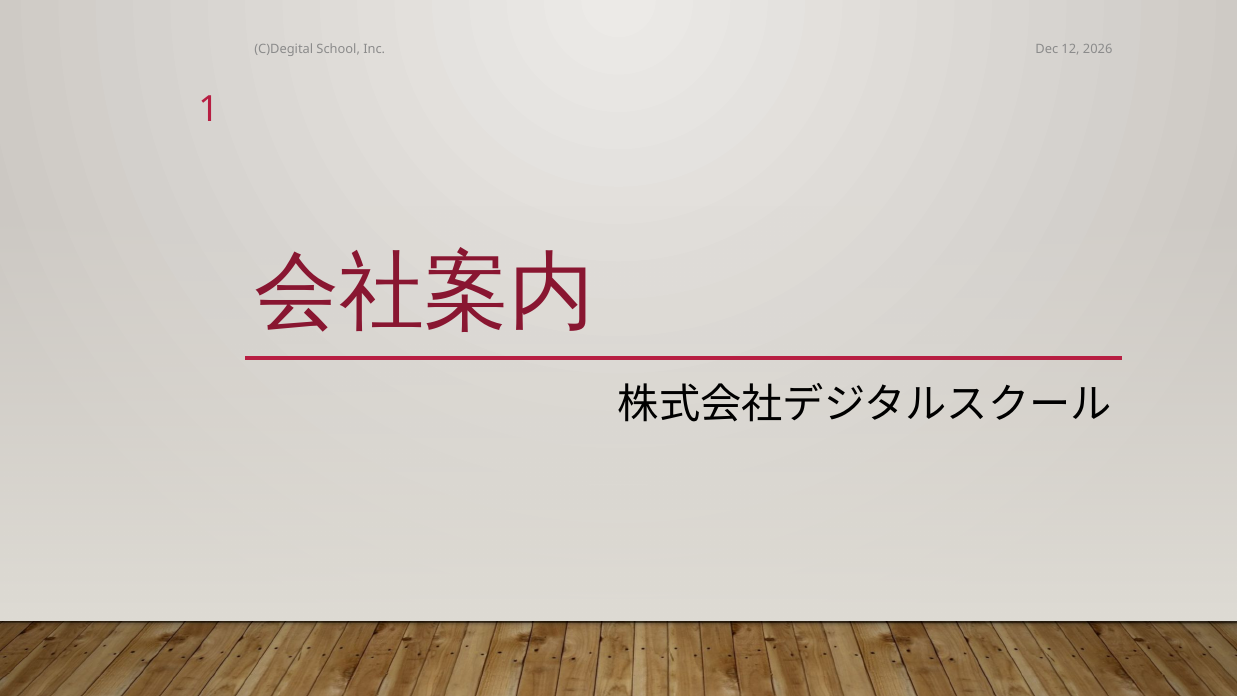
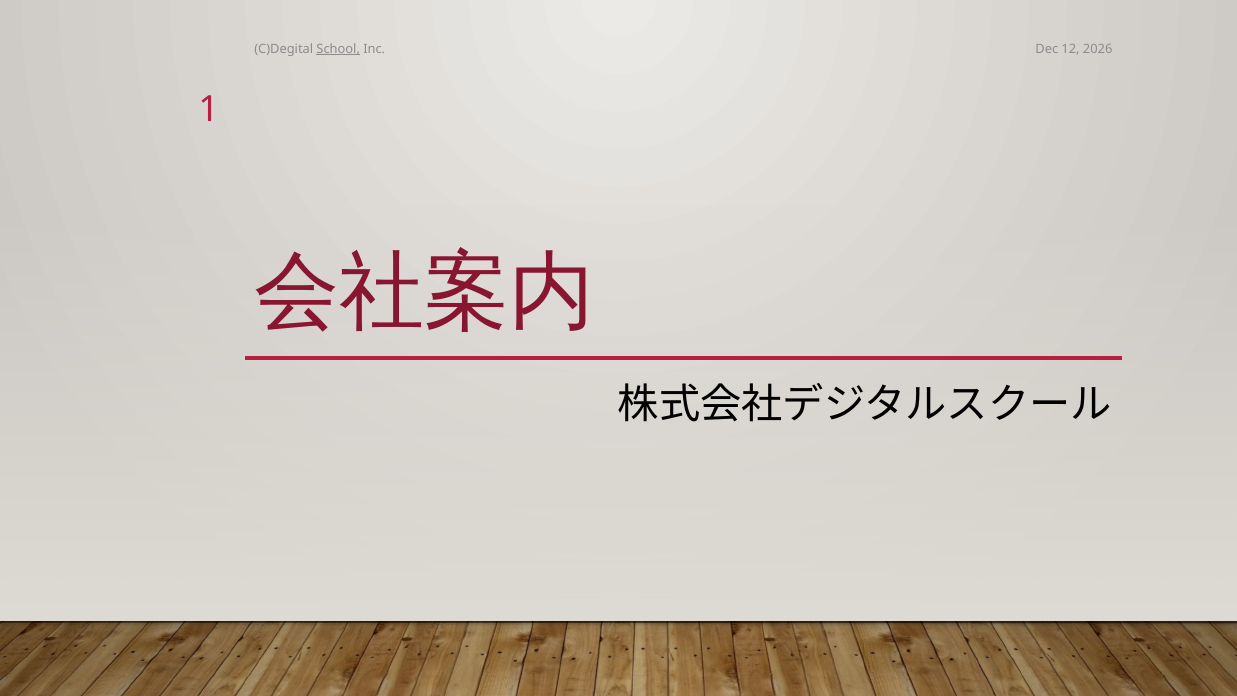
School underline: none -> present (338, 49)
